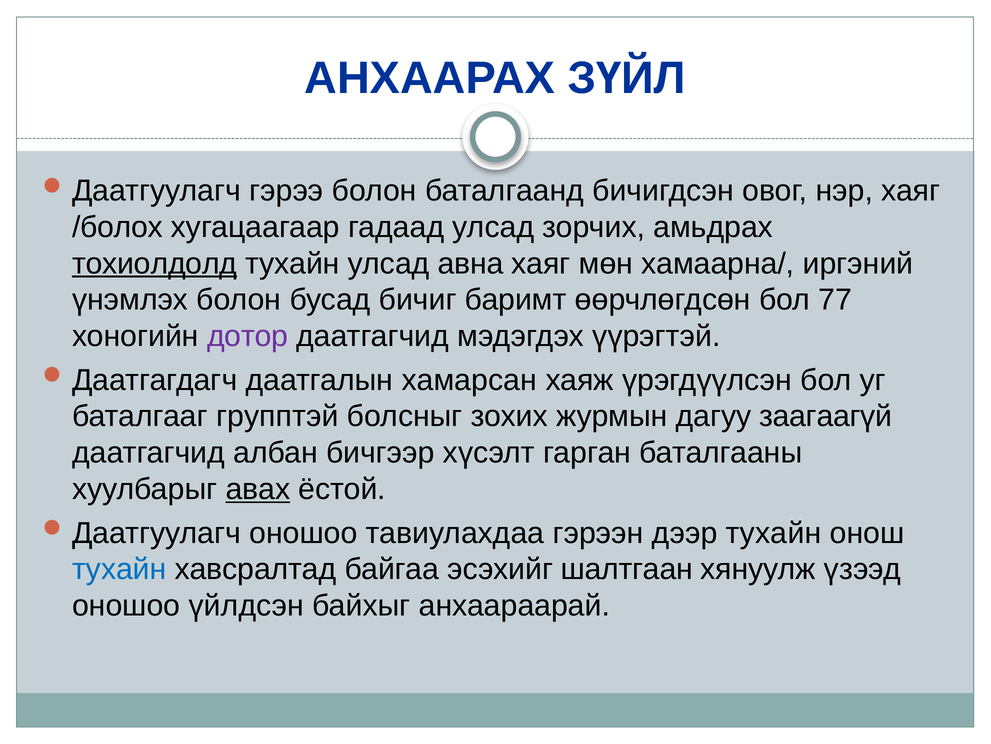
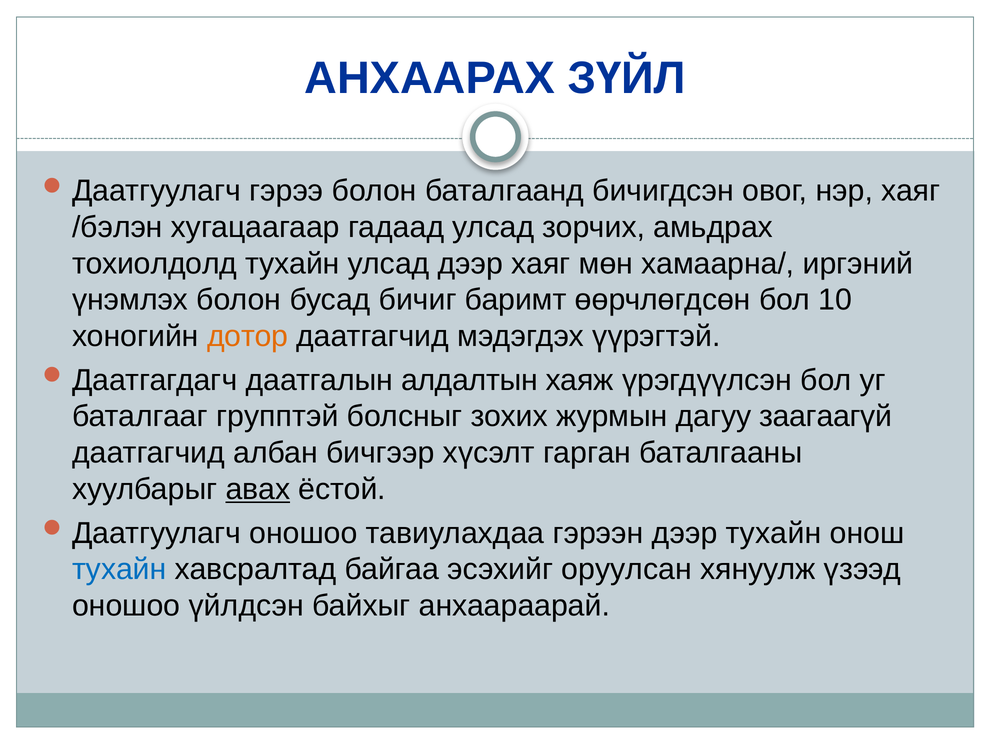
/болох: /болох -> /бэлэн (117, 227)
тохиолдолд underline: present -> none (155, 263)
улсад авна: авна -> дээр (470, 263)
77: 77 -> 10 (835, 300)
дотор colour: purple -> orange (248, 336)
хамарсан: хамарсан -> алдалтын (469, 380)
шалтгаан: шалтгаан -> оруулсан (627, 569)
